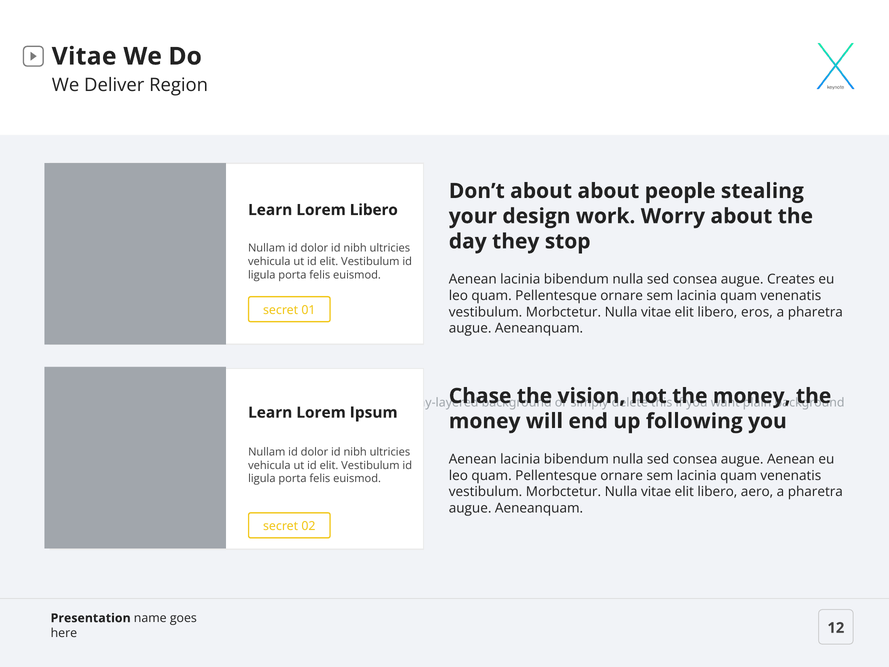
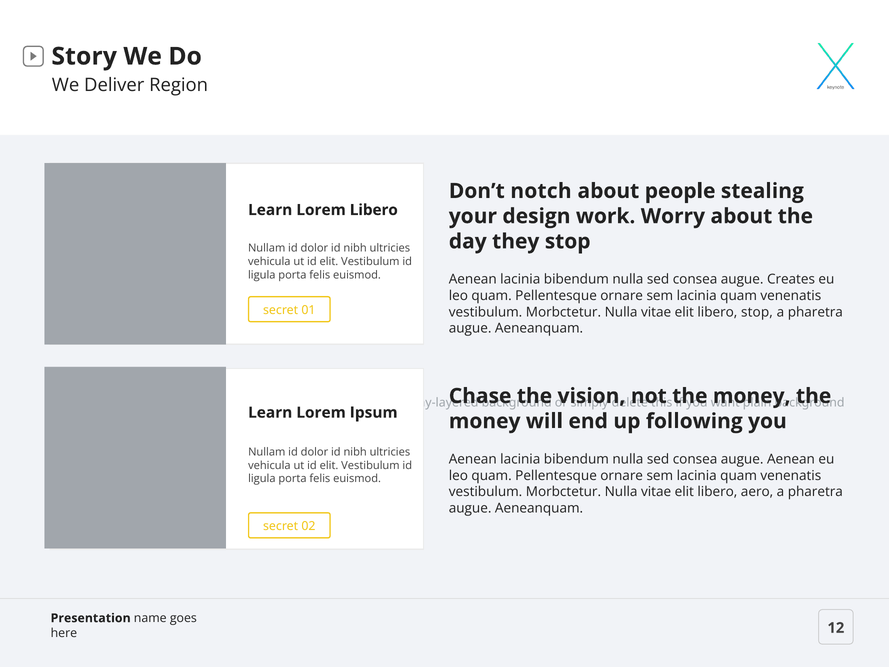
Vitae: Vitae -> Story (84, 56)
Don’t about: about -> notch (541, 191)
libero eros: eros -> stop (757, 312)
